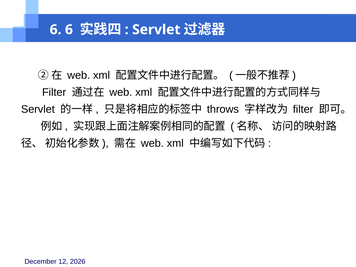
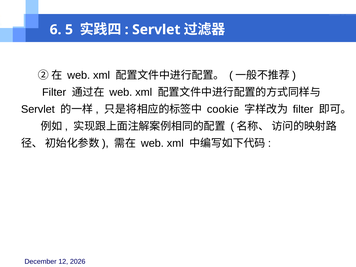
6 6: 6 -> 5 (69, 30)
throws: throws -> cookie (223, 109)
